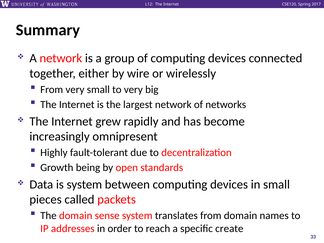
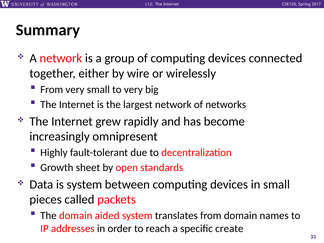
being: being -> sheet (88, 168)
sense: sense -> aided (107, 216)
